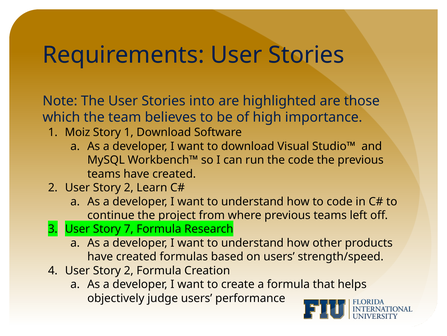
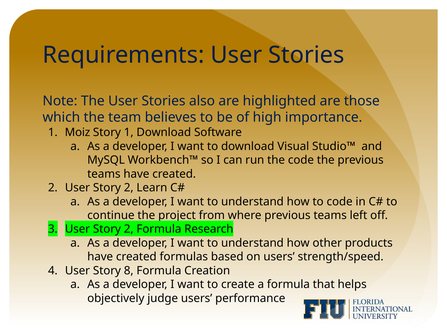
into: into -> also (202, 101)
3 User Story 7: 7 -> 2 (129, 229)
4 User Story 2: 2 -> 8 (129, 270)
